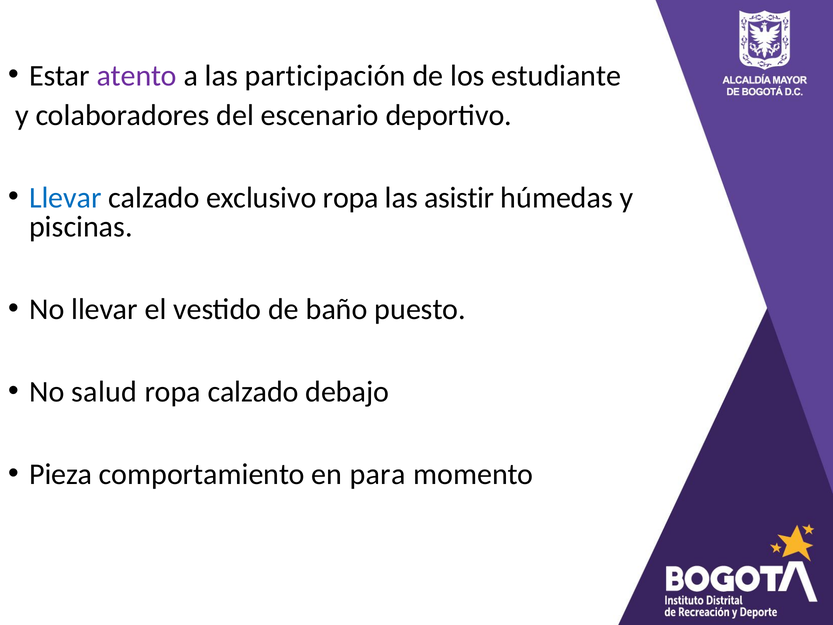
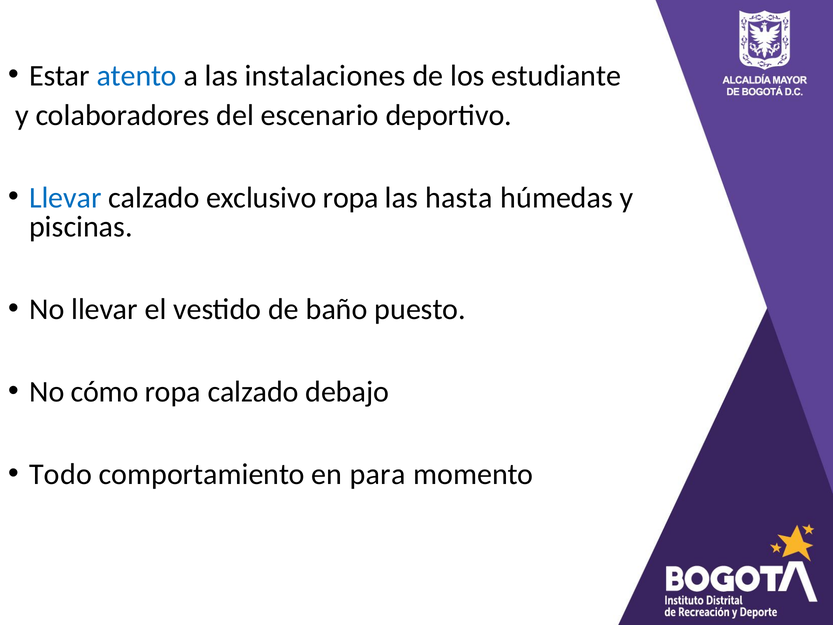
atento colour: purple -> blue (137, 76)
participación: participación -> instalaciones (325, 76)
asistir: asistir -> hasta (459, 198)
salud: salud -> cómo (105, 392)
Pieza: Pieza -> Todo (61, 474)
